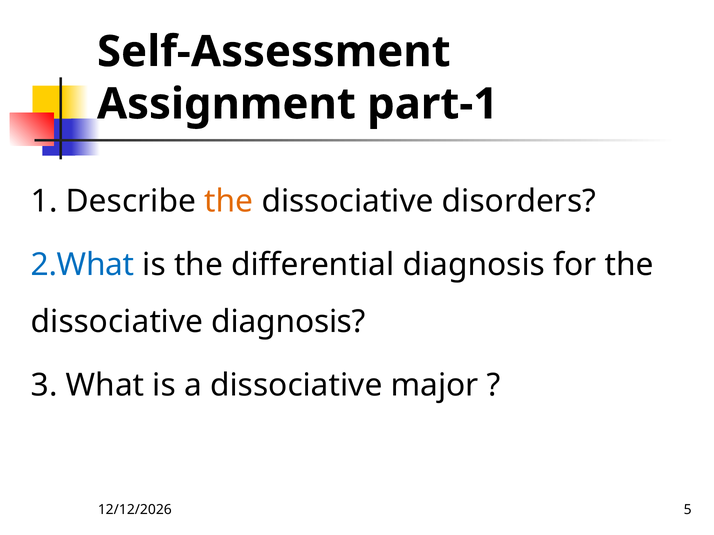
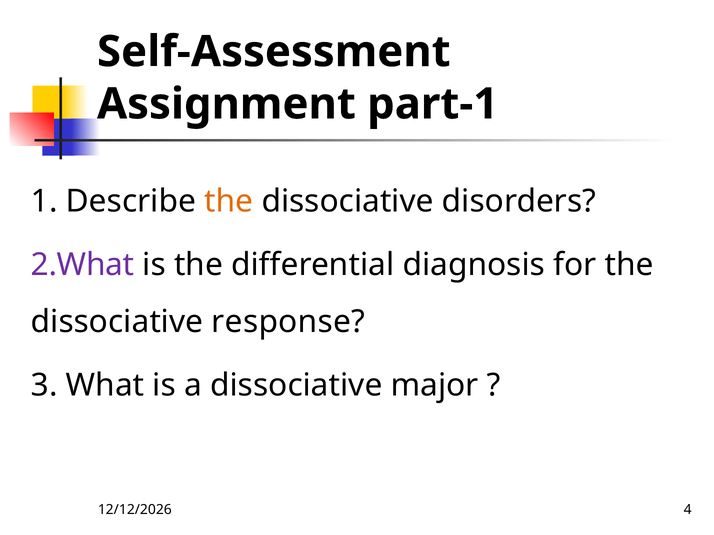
2.What colour: blue -> purple (83, 265)
dissociative diagnosis: diagnosis -> response (288, 322)
5: 5 -> 4 (688, 510)
